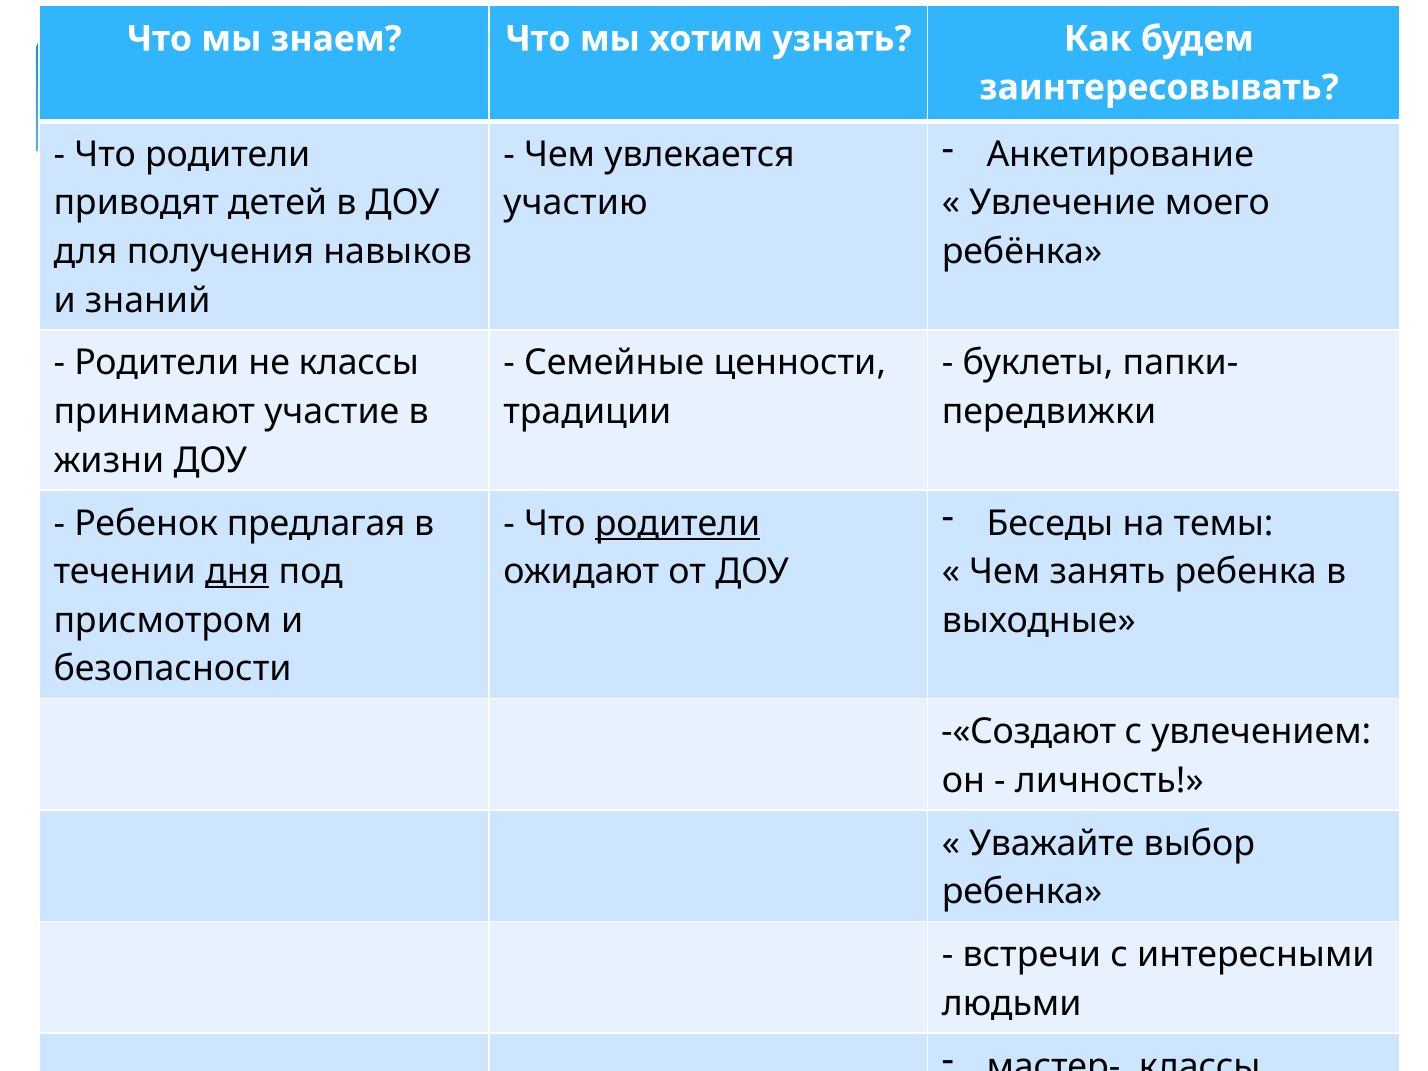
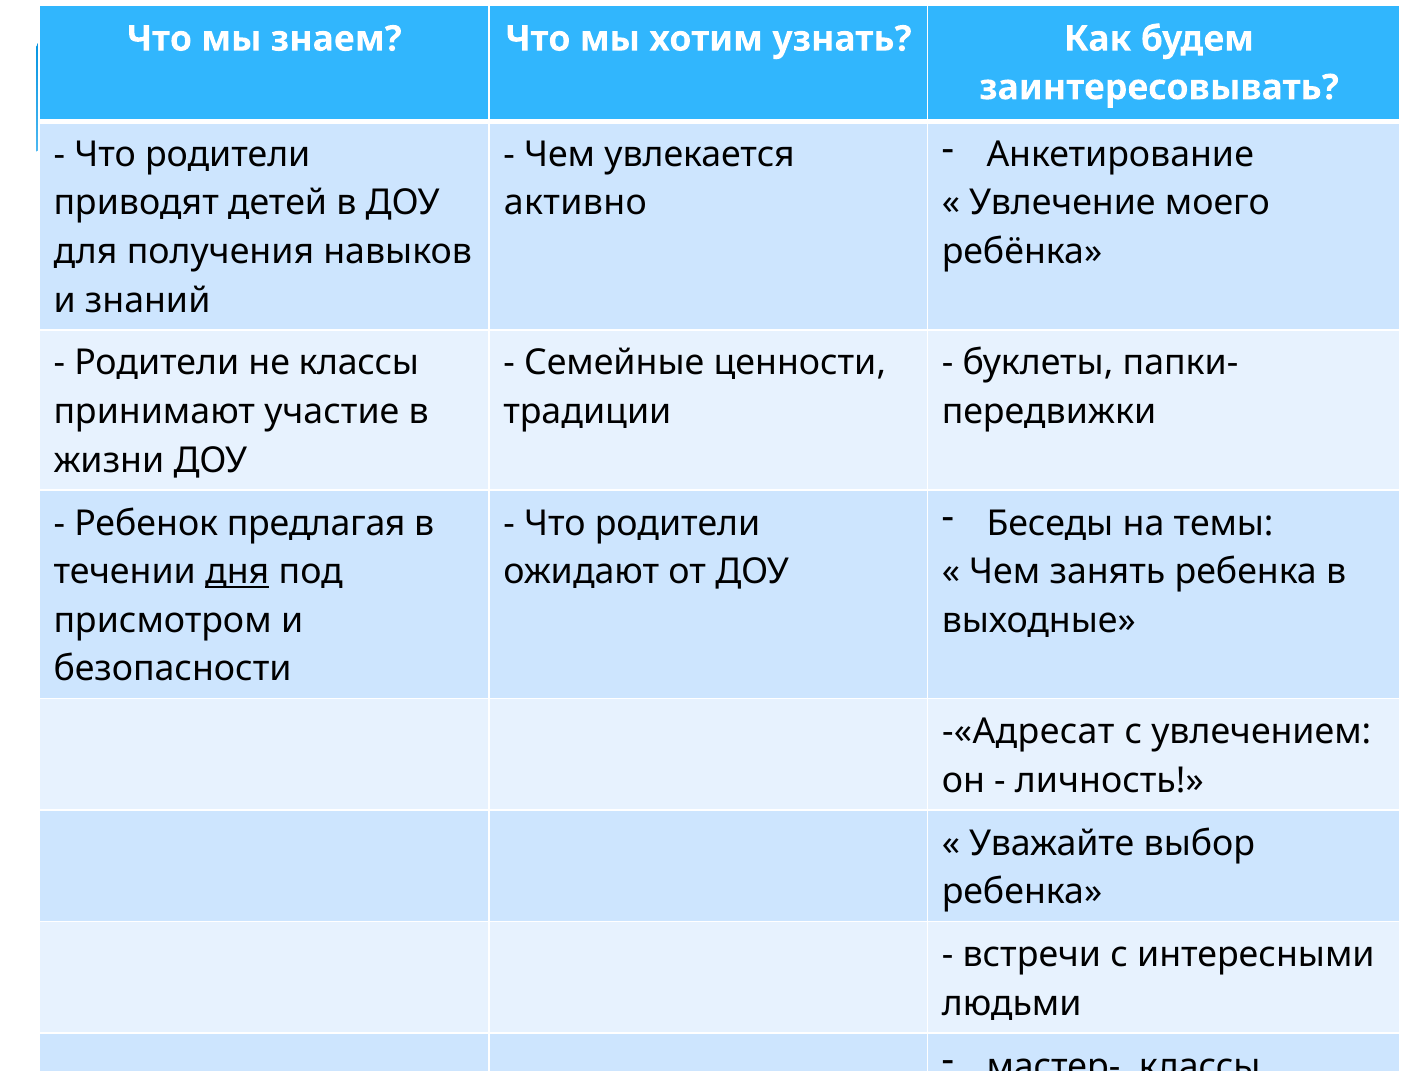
участию: участию -> активно (575, 203)
родители underline: present -> none (678, 523)
-«Создают: -«Создают -> -«Адресат (1028, 732)
